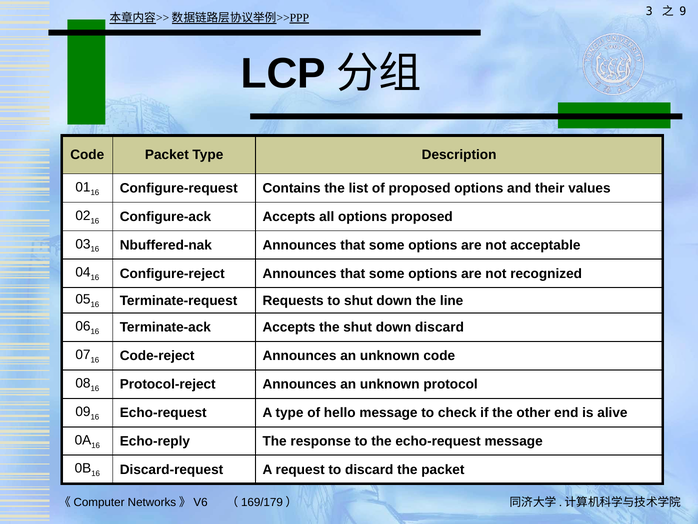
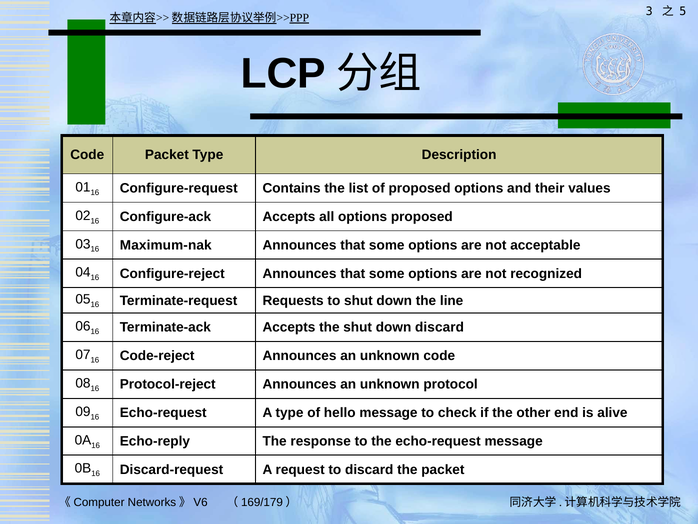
9: 9 -> 5 (683, 11)
Nbuffered-nak: Nbuffered-nak -> Maximum-nak (166, 245)
